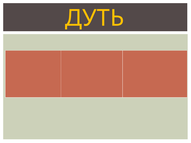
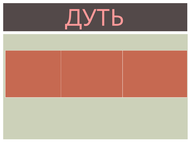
ДУТЬ colour: yellow -> pink (95, 18)
